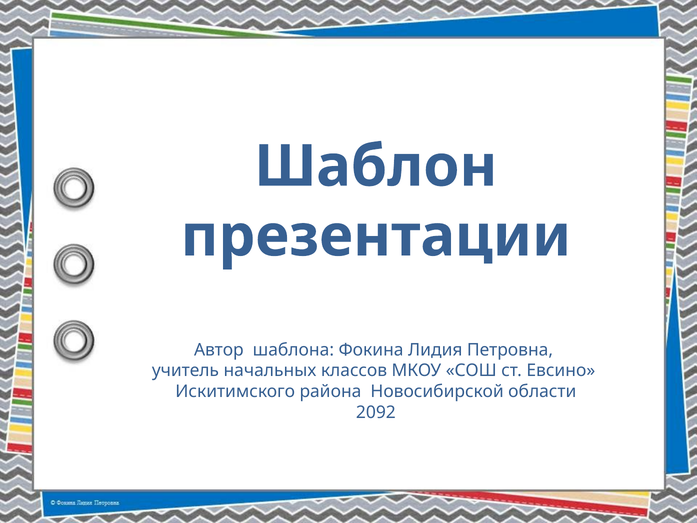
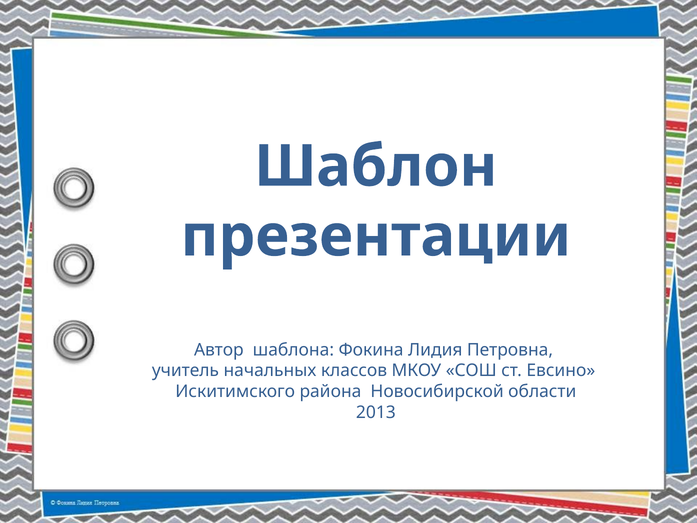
2092: 2092 -> 2013 (376, 412)
